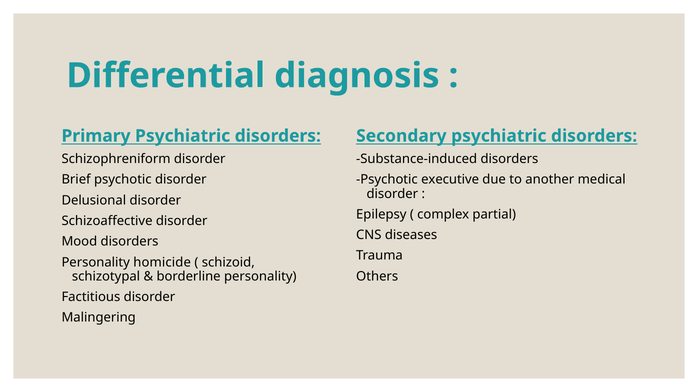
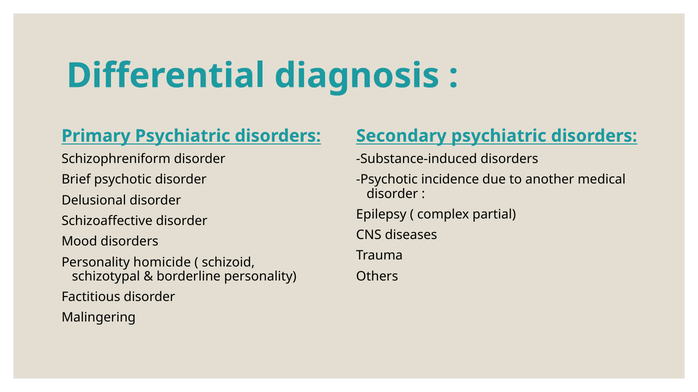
executive: executive -> incidence (450, 180)
